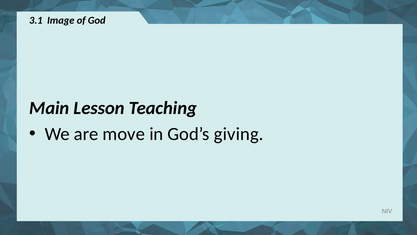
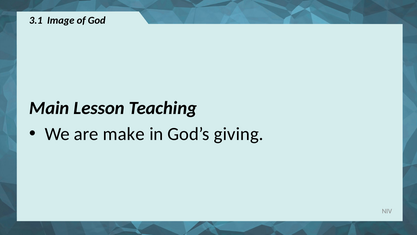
move: move -> make (124, 134)
